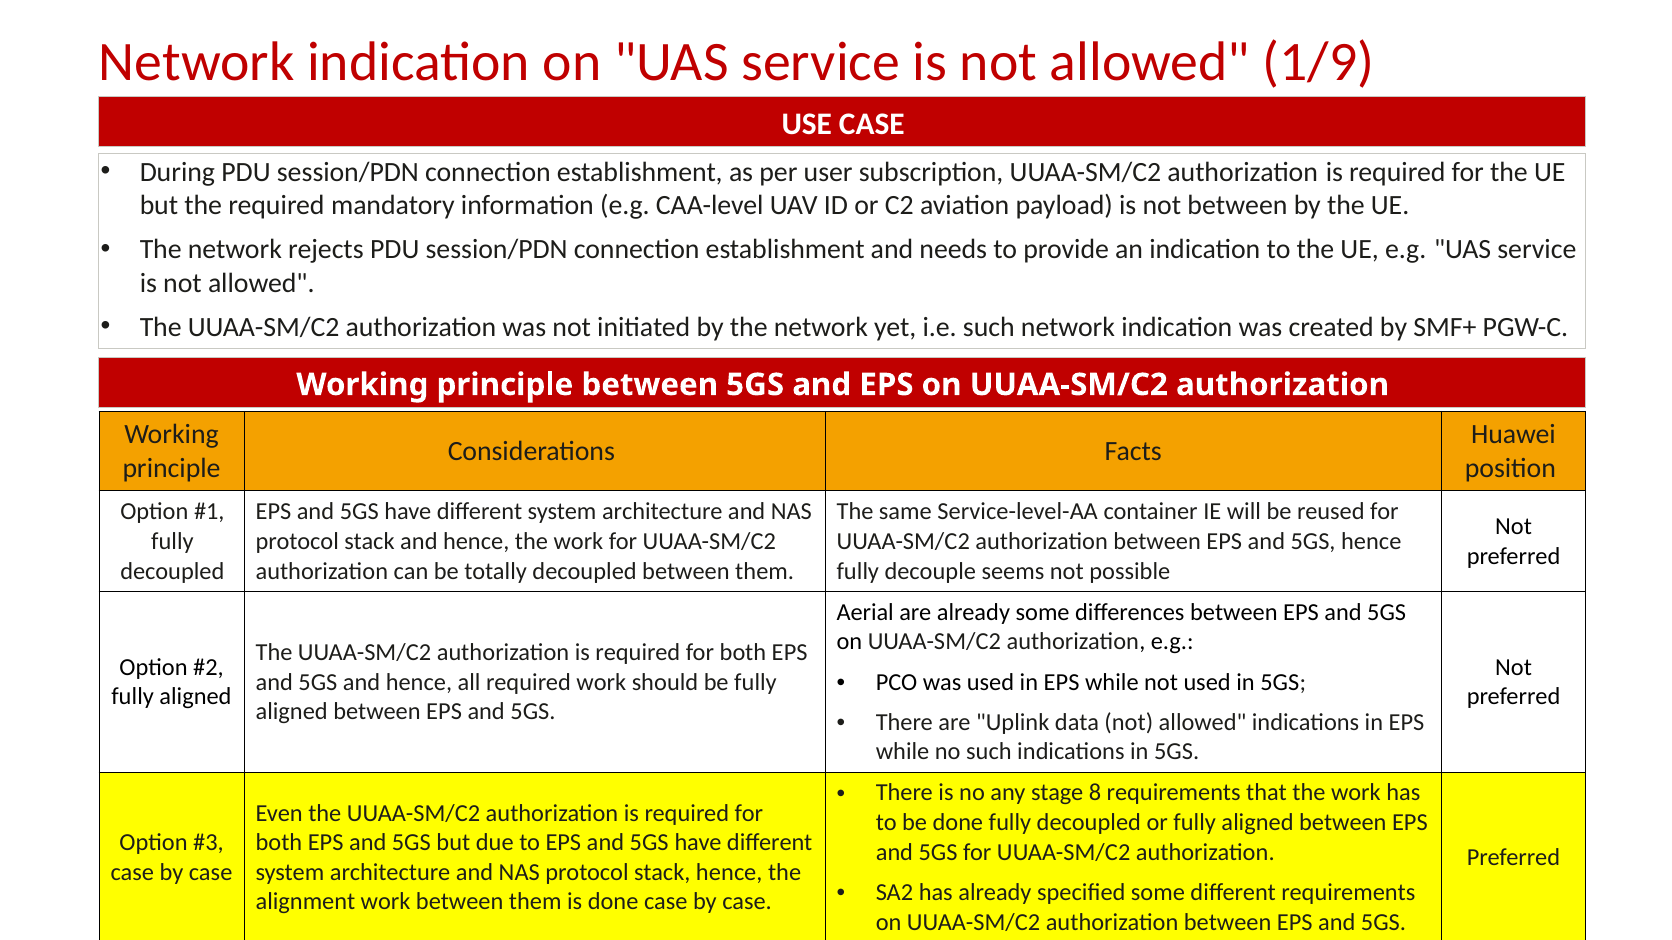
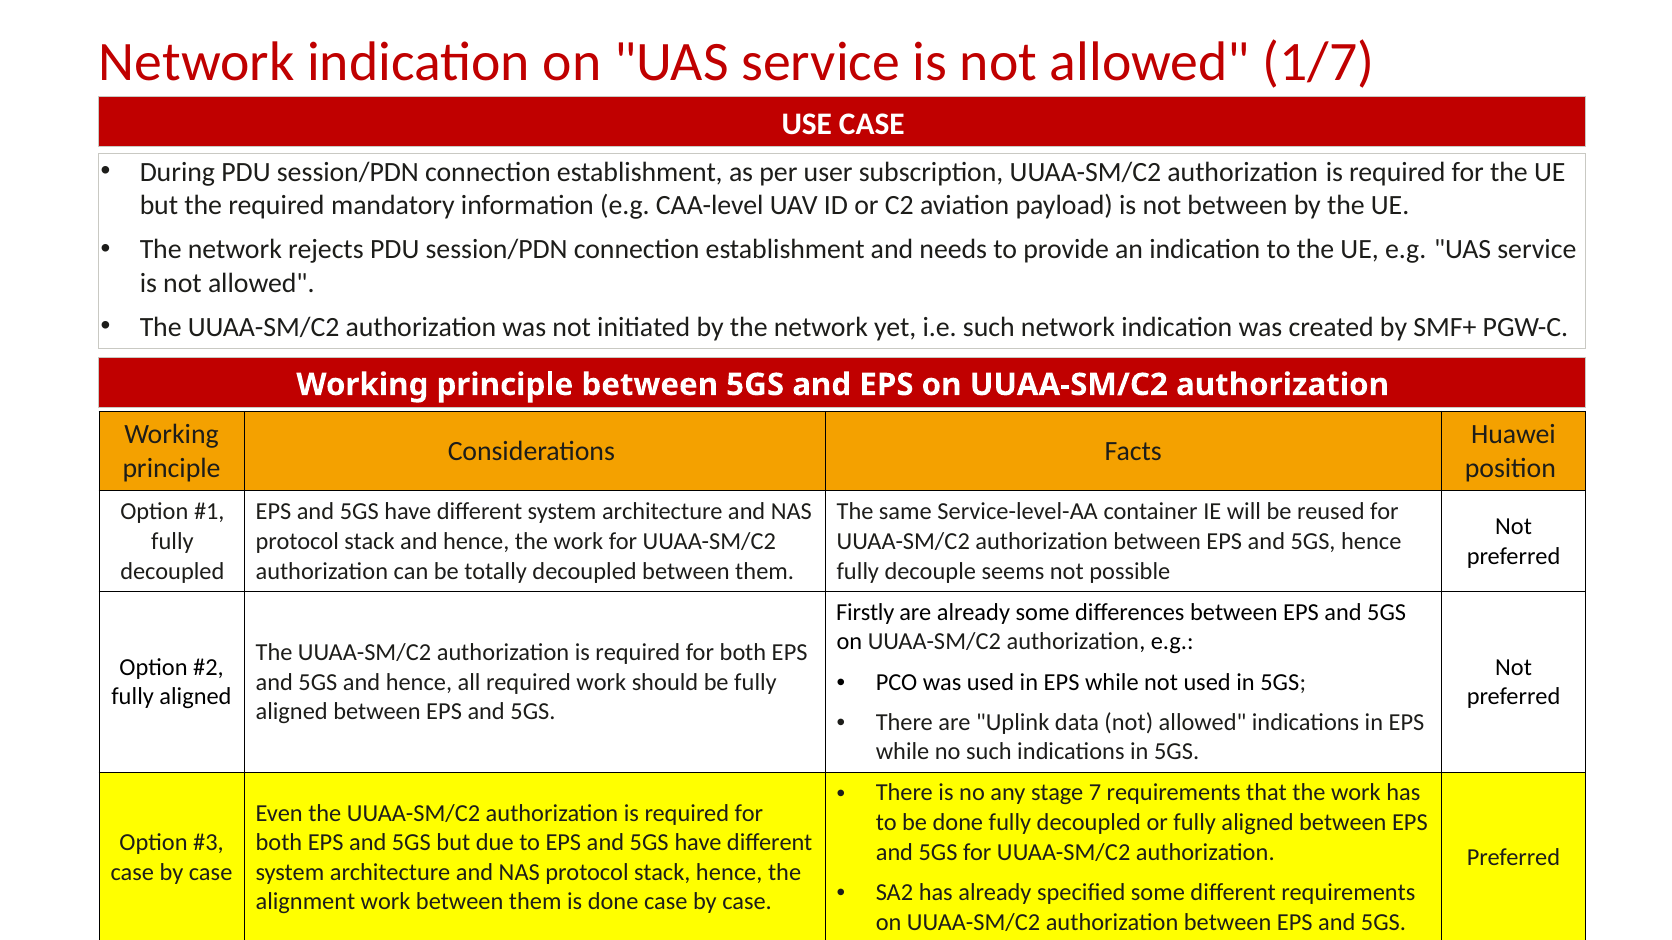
1/9: 1/9 -> 1/7 (1318, 62)
Aerial: Aerial -> Firstly (865, 612)
8: 8 -> 7 (1095, 793)
